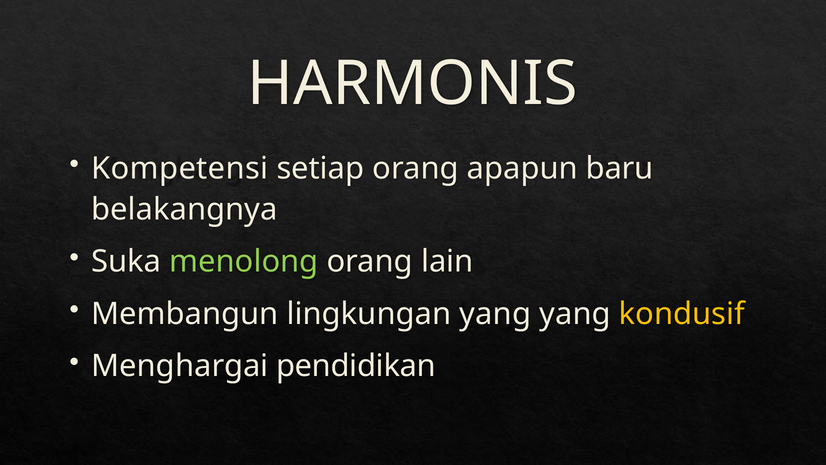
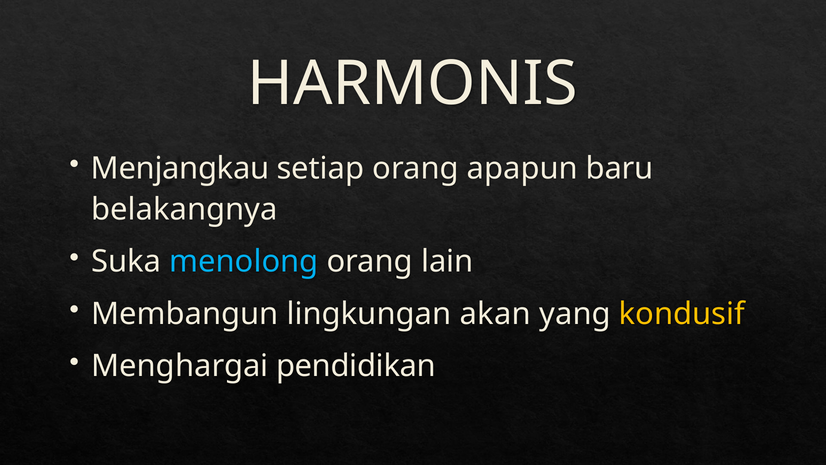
Kompetensi: Kompetensi -> Menjangkau (180, 168)
menolong colour: light green -> light blue (244, 261)
lingkungan yang: yang -> akan (495, 314)
